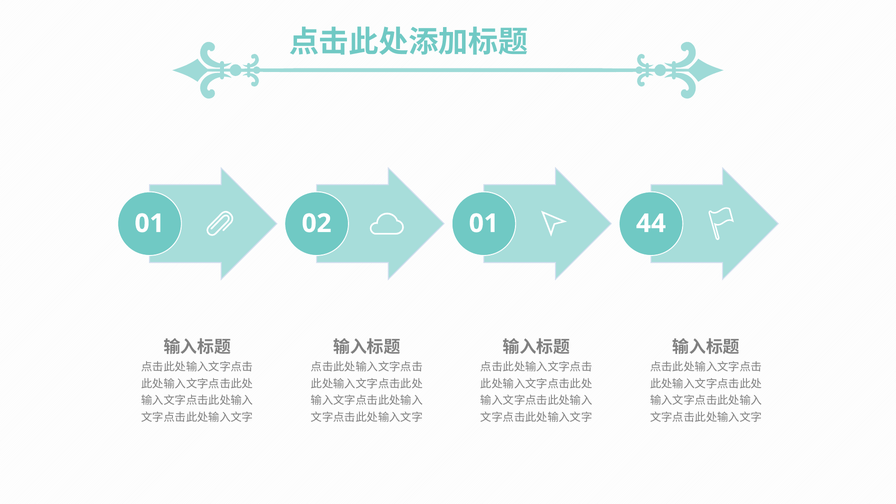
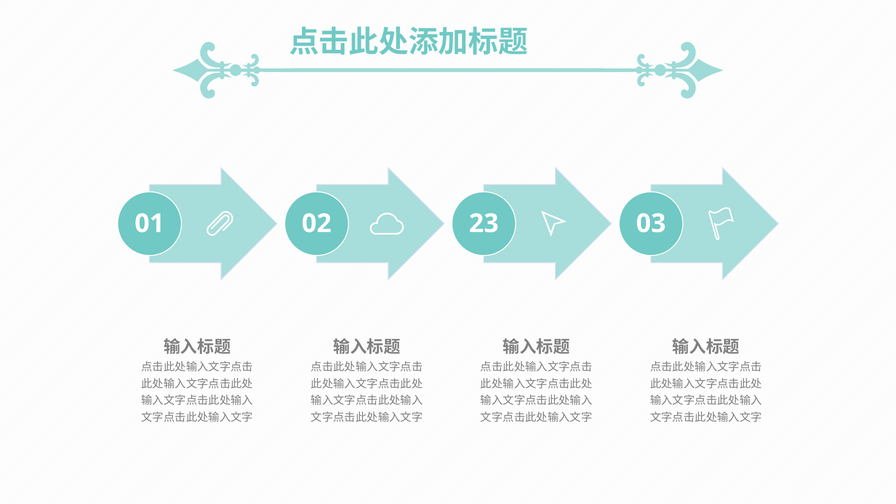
01 01: 01 -> 23 (484, 223)
44: 44 -> 03 (651, 223)
